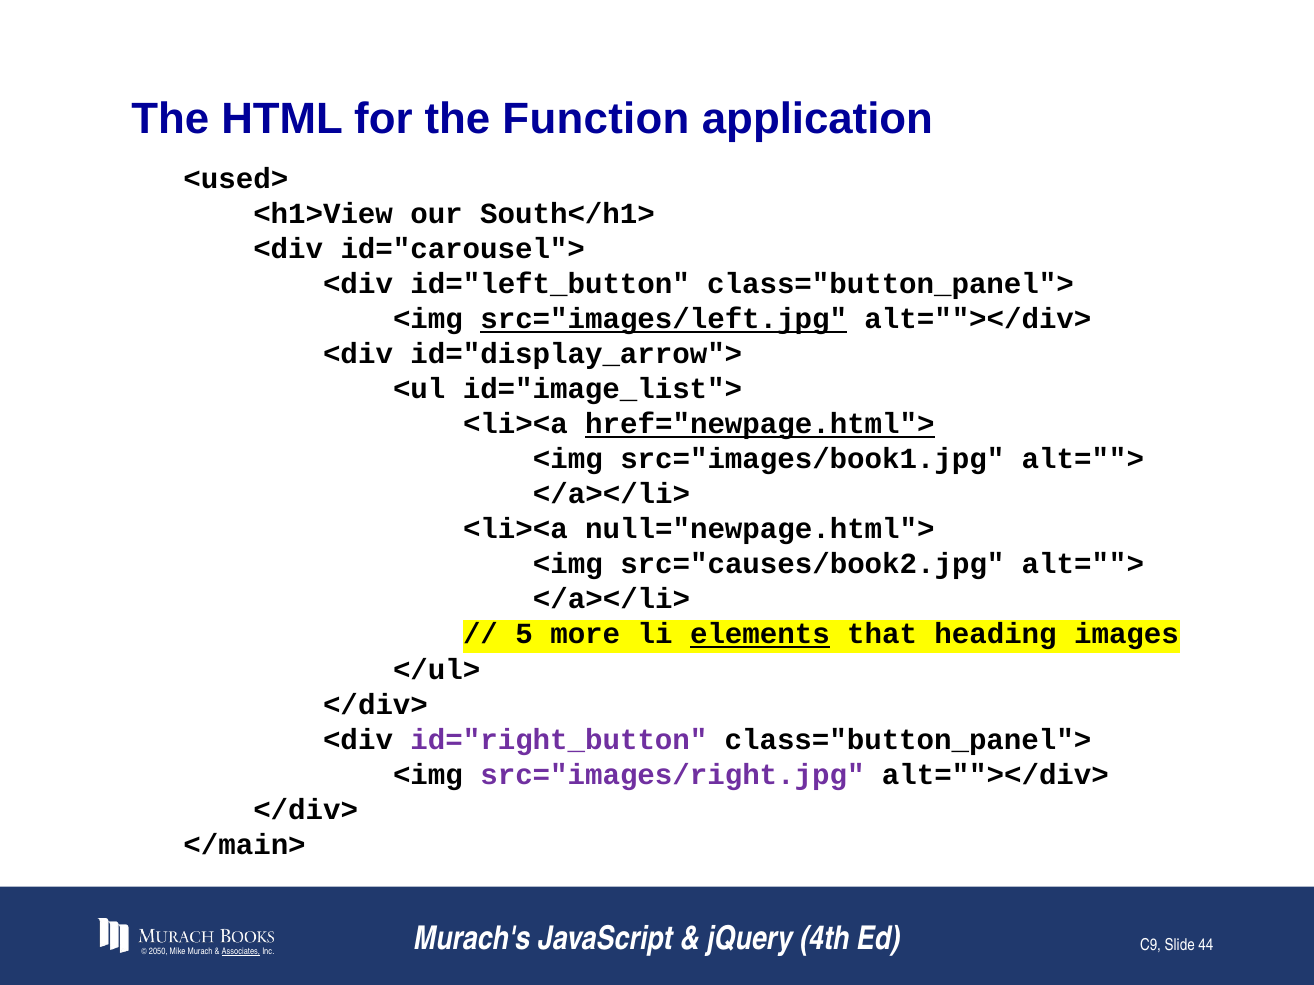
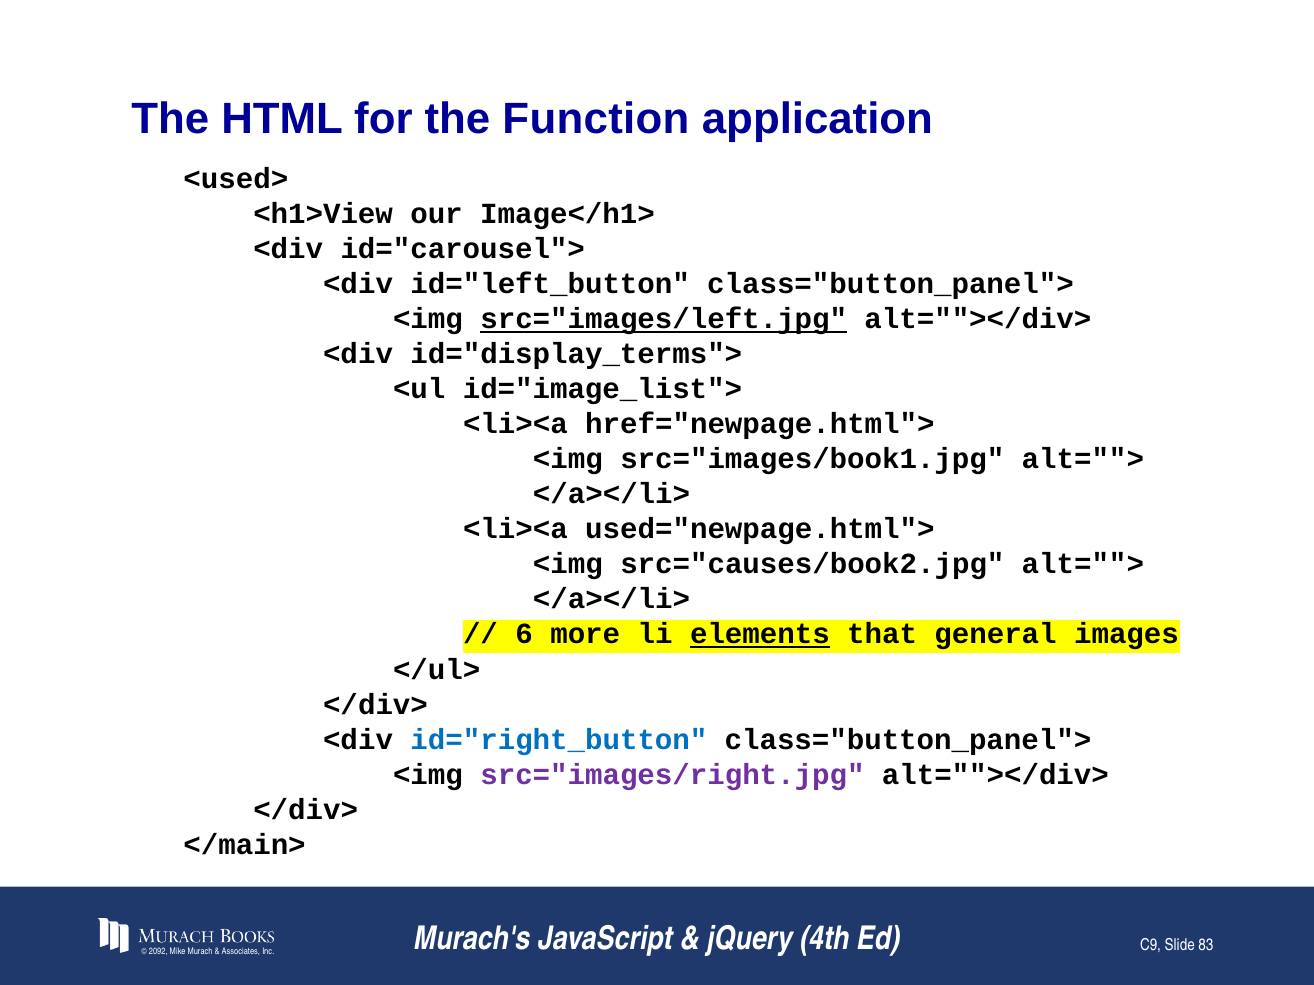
South</h1>: South</h1> -> Image</h1> (568, 214)
id="display_arrow">: id="display_arrow"> -> id="display_terms"> (576, 355)
href="newpage.html"> underline: present -> none (760, 425)
null="newpage.html">: null="newpage.html"> -> used="newpage.html"> (760, 530)
5: 5 -> 6 (524, 635)
heading: heading -> general (996, 635)
id="right_button colour: purple -> blue (559, 740)
2050: 2050 -> 2092 (158, 952)
Associates underline: present -> none (241, 952)
44: 44 -> 83 (1206, 945)
